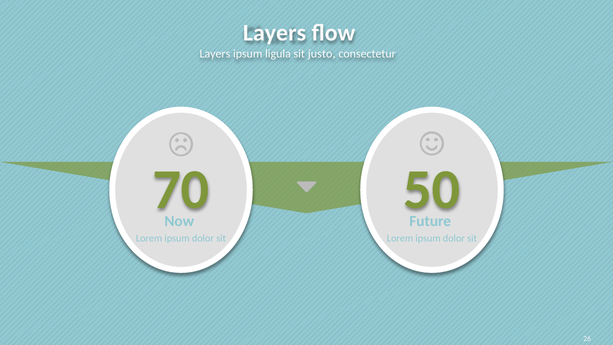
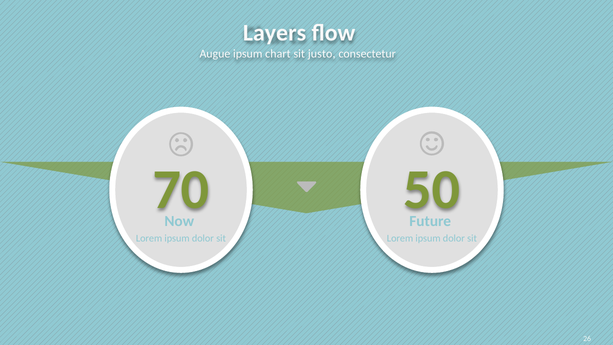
Layers: Layers -> Augue (215, 54)
ligula: ligula -> chart (278, 54)
